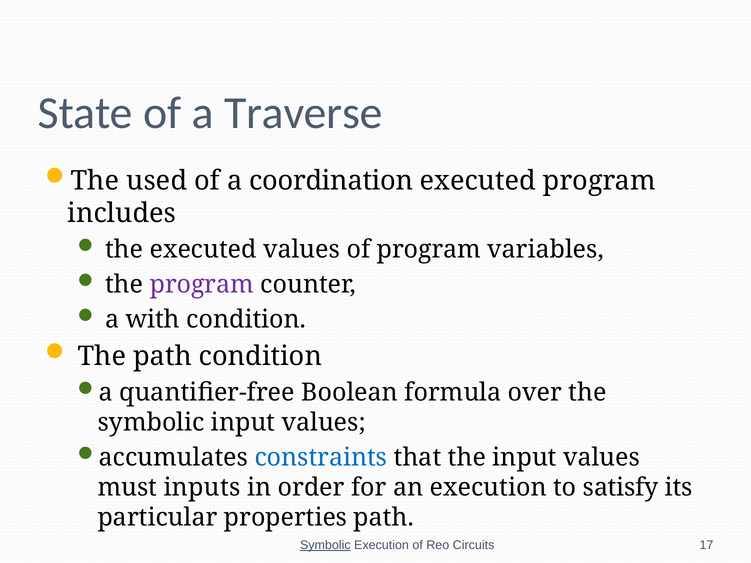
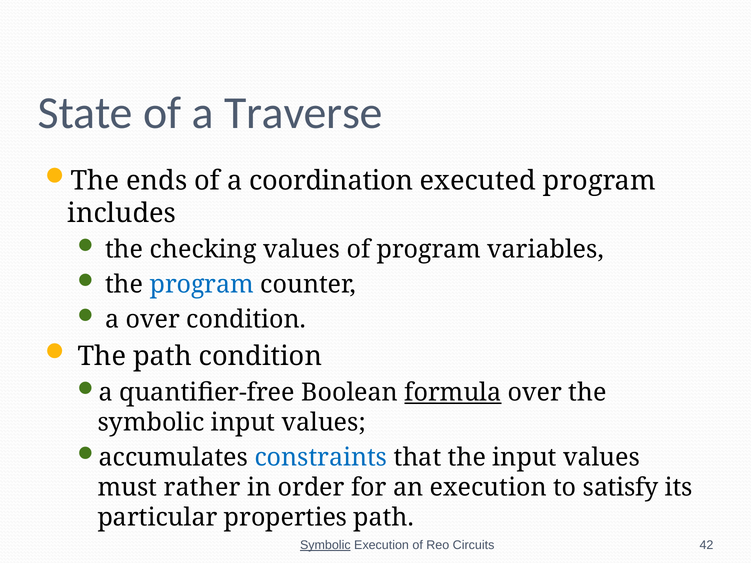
used: used -> ends (157, 181)
the executed: executed -> checking (203, 249)
program colour: purple -> blue (202, 285)
a with: with -> over (153, 320)
formula underline: none -> present (453, 393)
inputs: inputs -> rather (202, 488)
17: 17 -> 42 (706, 545)
